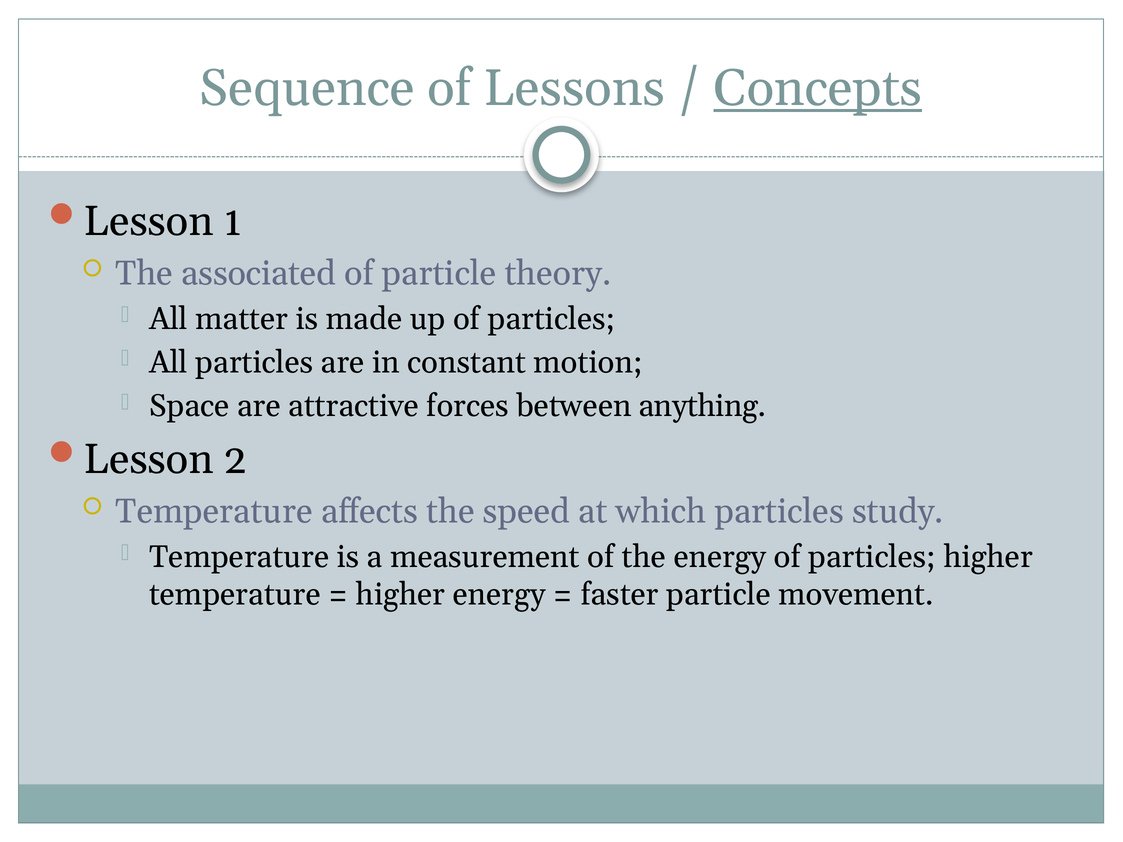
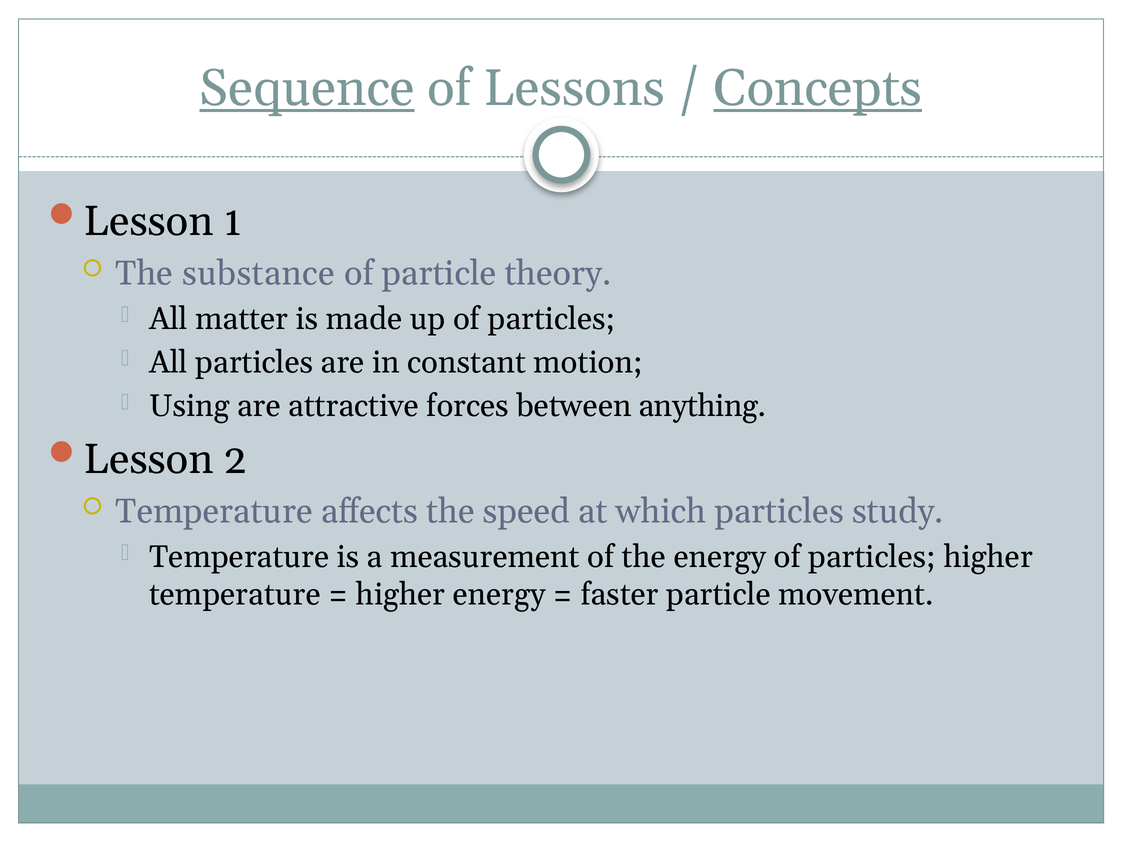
Sequence underline: none -> present (307, 88)
associated: associated -> substance (258, 273)
Space: Space -> Using (189, 406)
